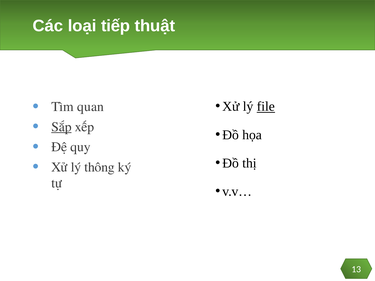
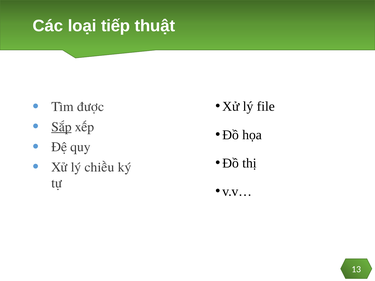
quan: quan -> được (91, 107)
file underline: present -> none (266, 107)
thông: thông -> chiều (99, 167)
